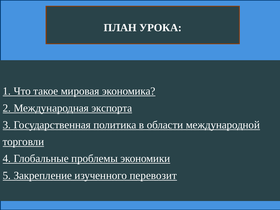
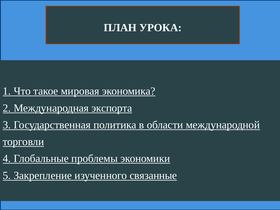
перевозит: перевозит -> связанные (153, 175)
